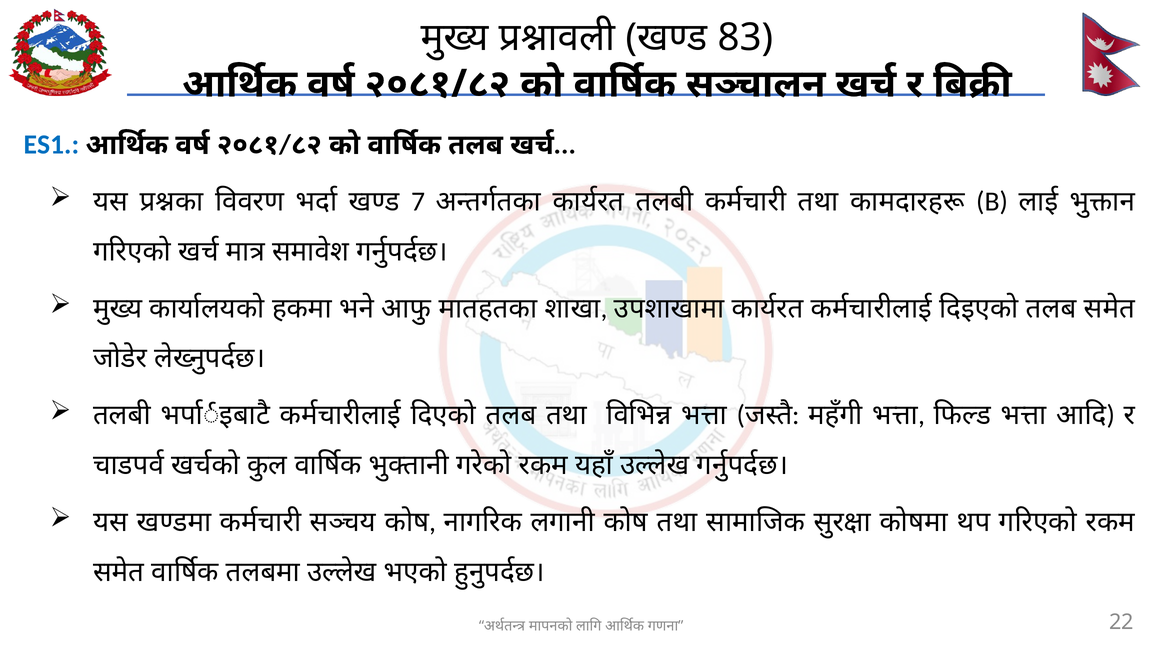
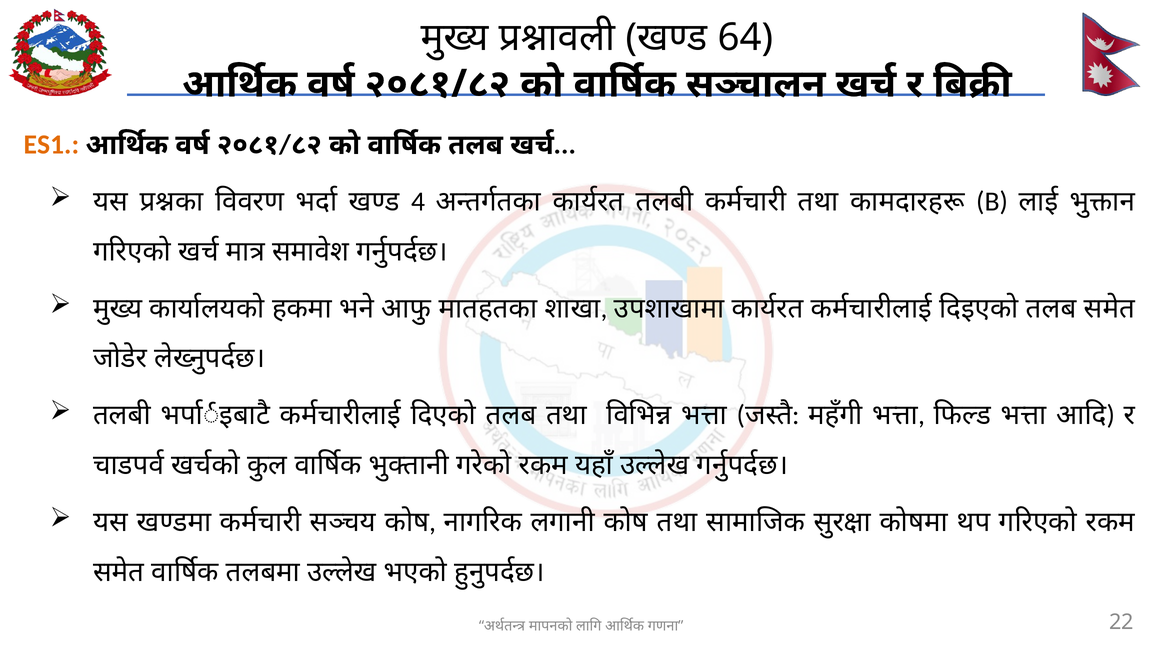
83: 83 -> 64 (745, 38)
ES1 colour: blue -> orange (52, 145)
7: 7 -> 4 (418, 202)
